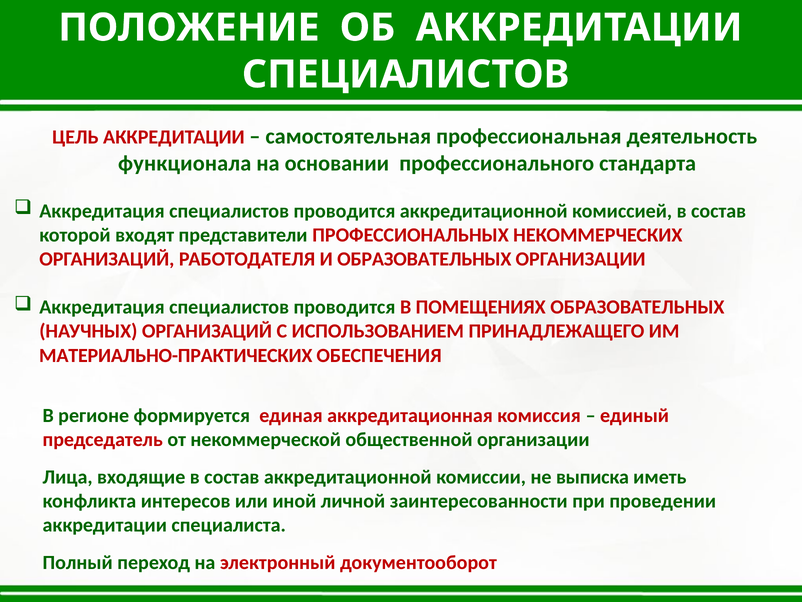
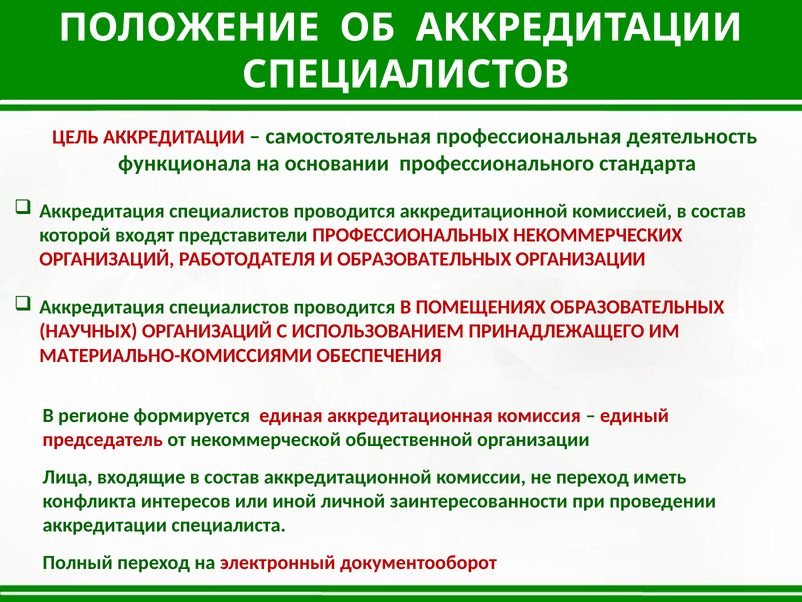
МАТЕРИАЛЬНО-ПРАКТИЧЕСКИХ: МАТЕРИАЛЬНО-ПРАКТИЧЕСКИХ -> МАТЕРИАЛЬНО-КОМИССИЯМИ (176, 355)
не выписка: выписка -> переход (592, 477)
